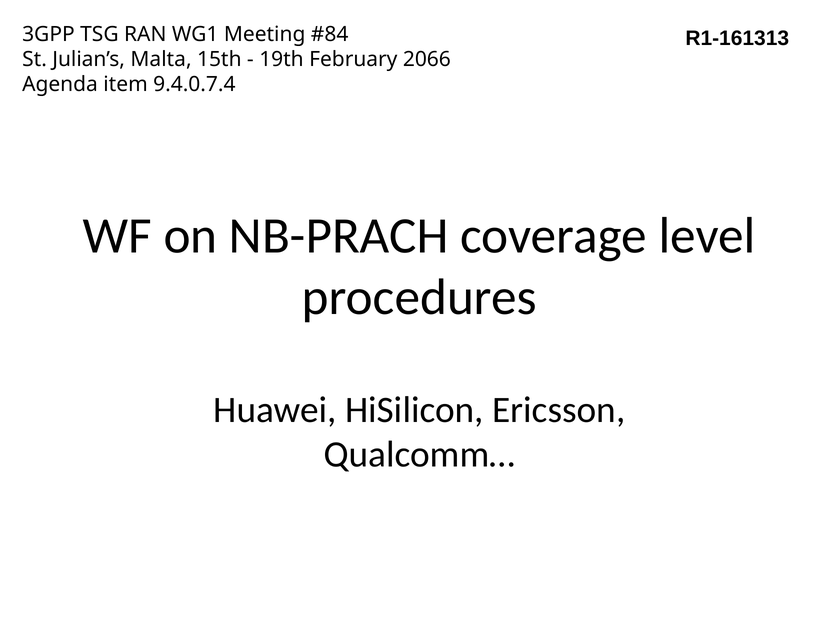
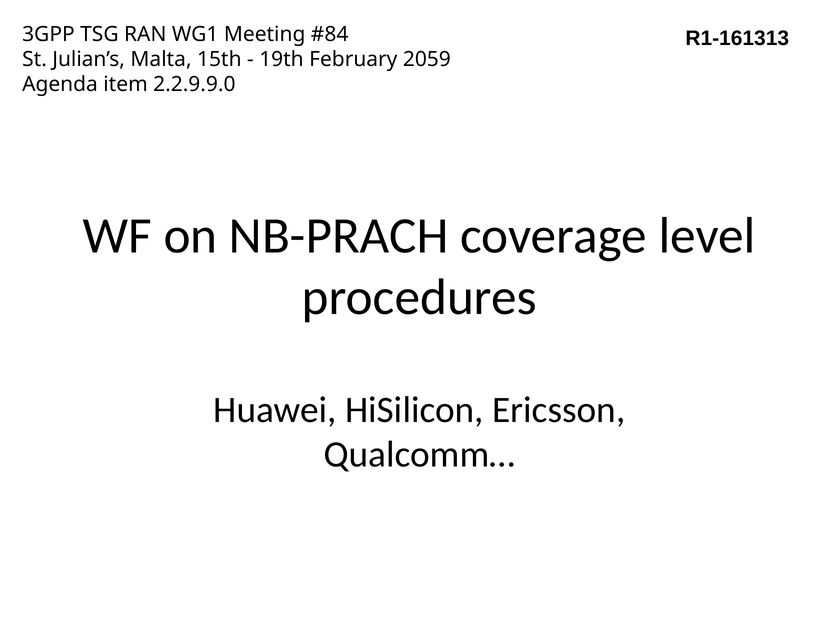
2066: 2066 -> 2059 (427, 59)
9.4.0.7.4: 9.4.0.7.4 -> 2.2.9.9.0 (194, 85)
